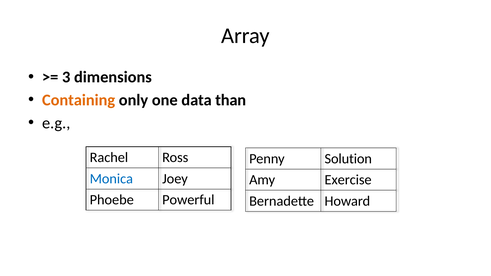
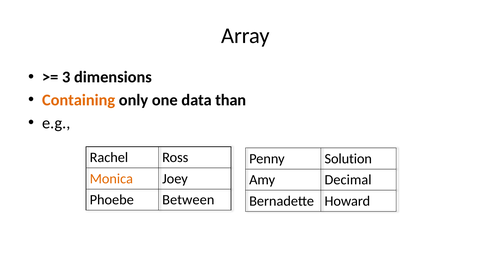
Monica colour: blue -> orange (111, 179)
Exercise: Exercise -> Decimal (348, 180)
Powerful: Powerful -> Between (188, 200)
